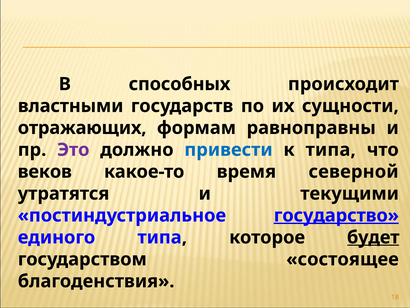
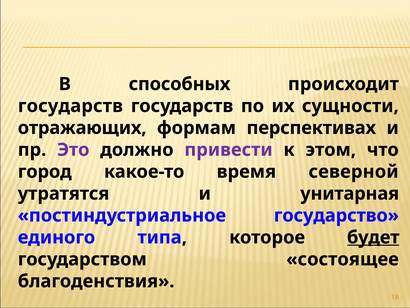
властными: властными -> государств (70, 106)
равноправны: равноправны -> перспективах (311, 128)
привести colour: blue -> purple (229, 150)
к типа: типа -> этом (331, 150)
веков: веков -> город (45, 171)
текущими: текущими -> унитарная (350, 193)
государство underline: present -> none (336, 215)
